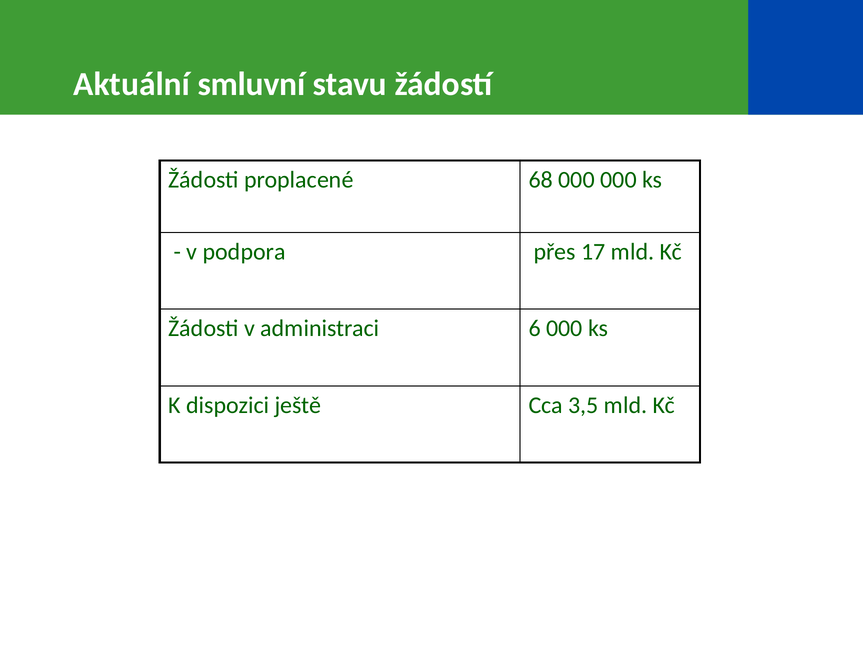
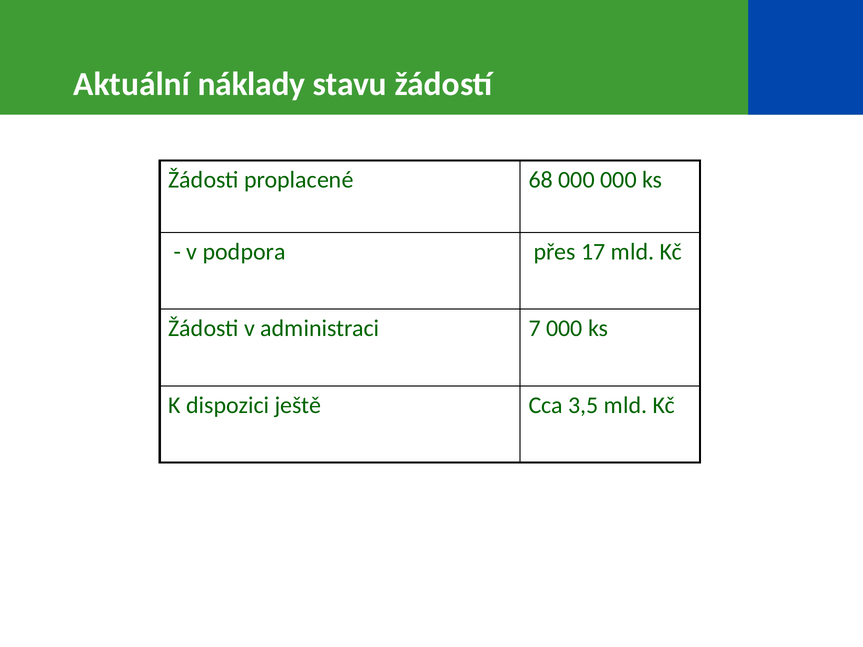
smluvní: smluvní -> náklady (251, 84)
6: 6 -> 7 (535, 329)
